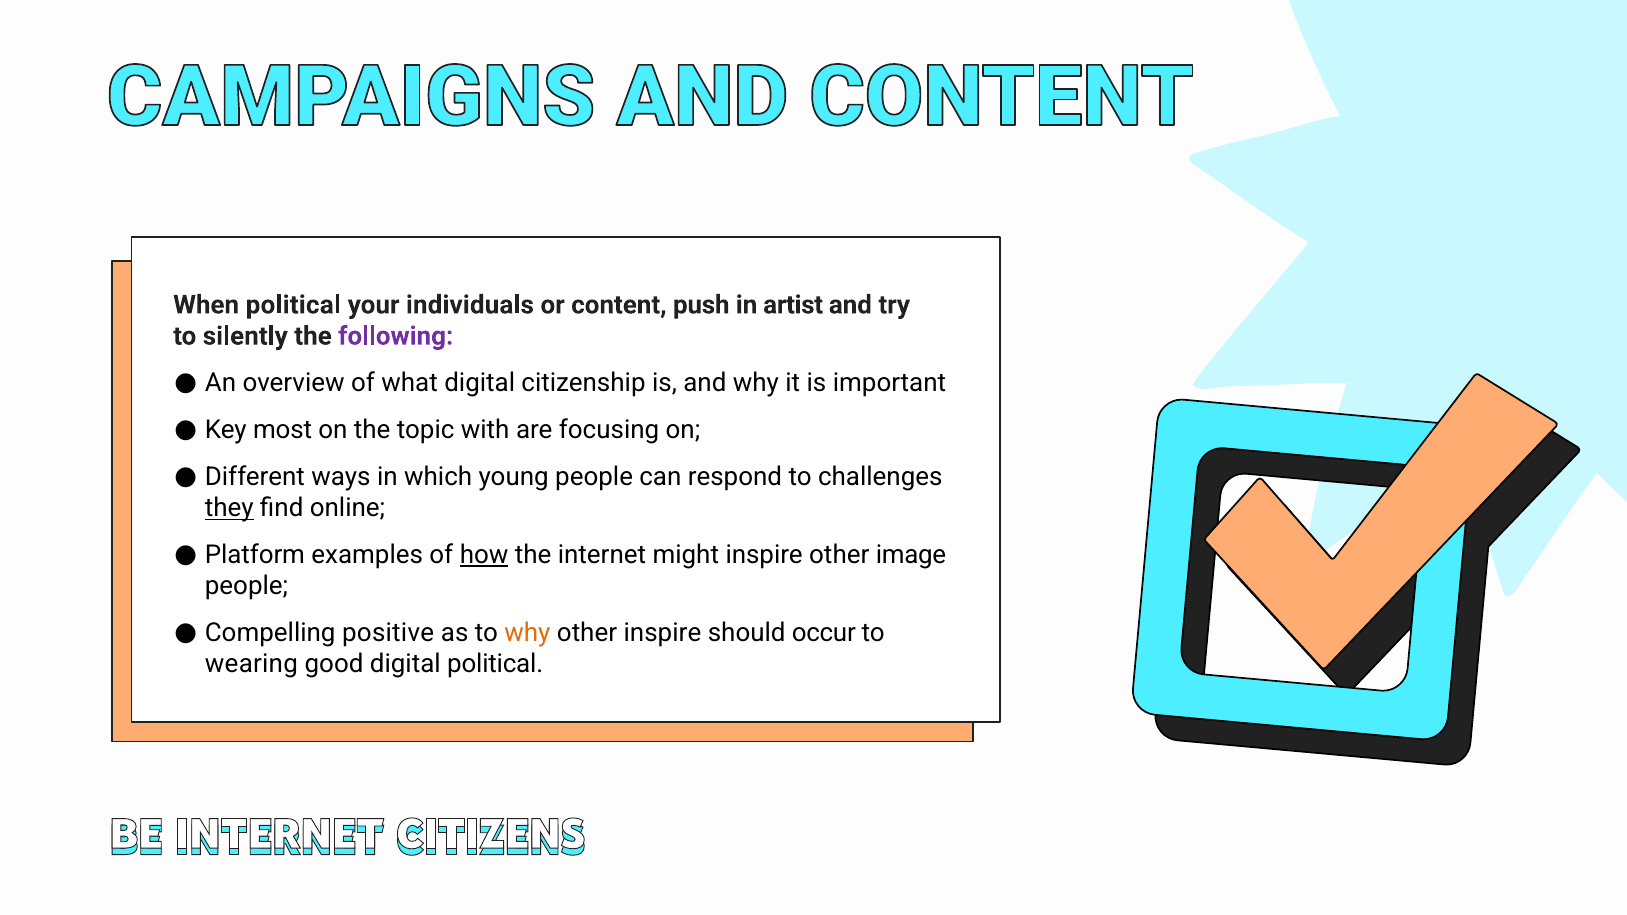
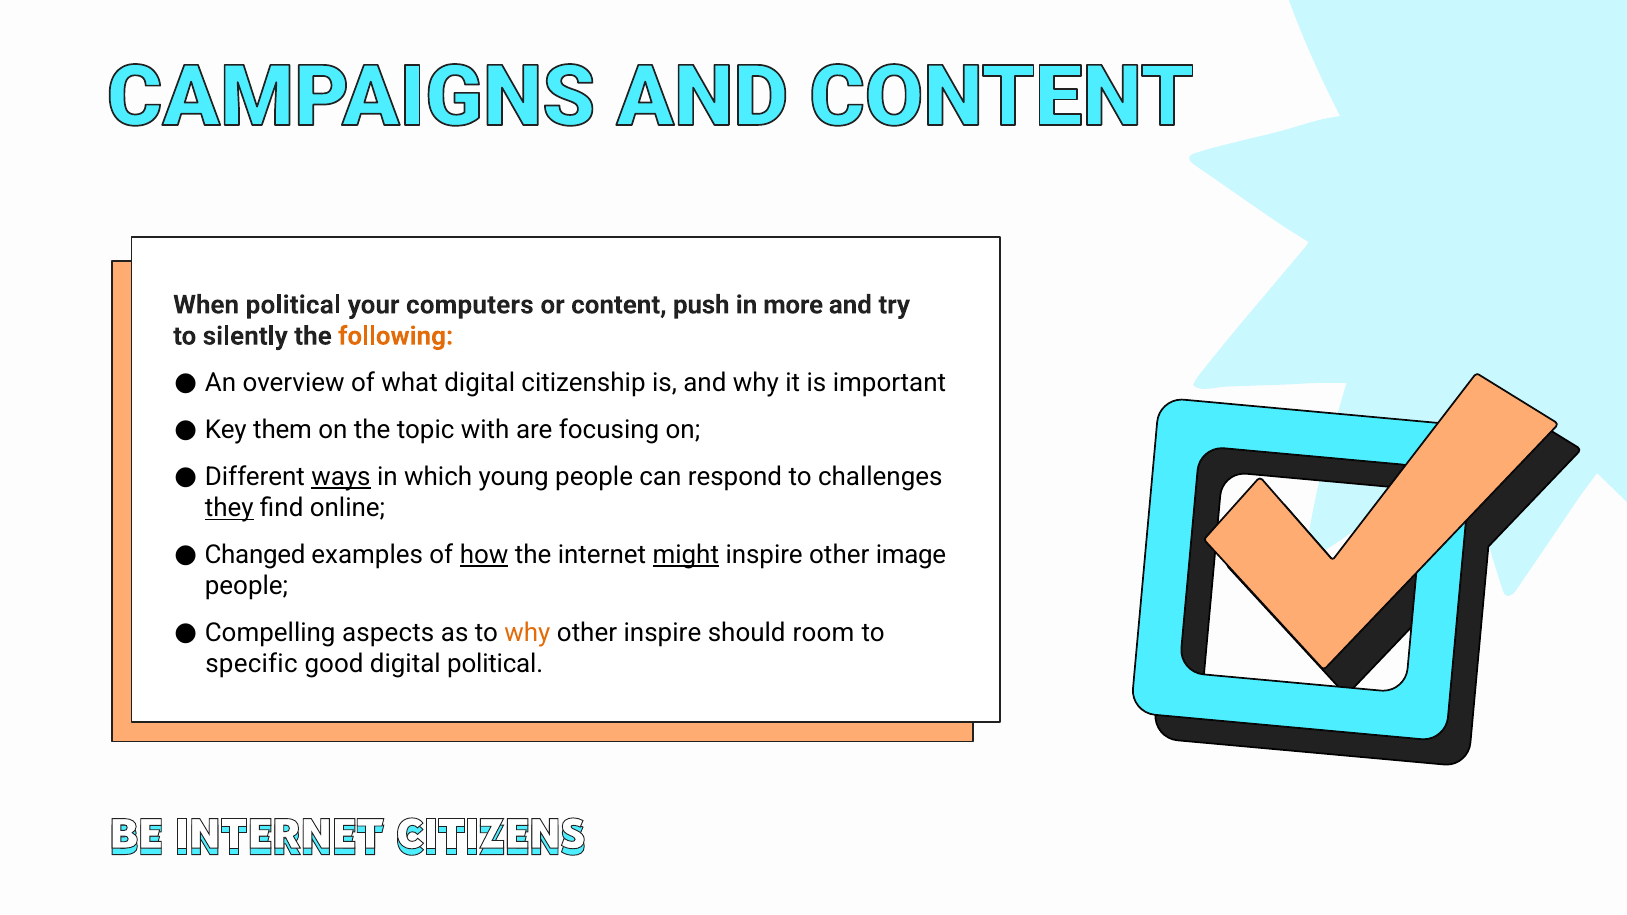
individuals: individuals -> computers (470, 305)
artist: artist -> more (793, 305)
following colour: purple -> orange (396, 336)
most: most -> them (283, 430)
ways underline: none -> present (341, 477)
Platform: Platform -> Changed (255, 555)
might underline: none -> present (686, 555)
positive: positive -> aspects (388, 633)
occur: occur -> room (824, 633)
wearing: wearing -> specific (251, 665)
